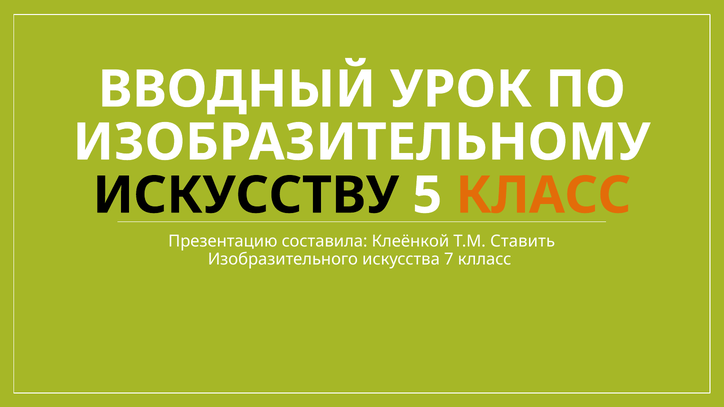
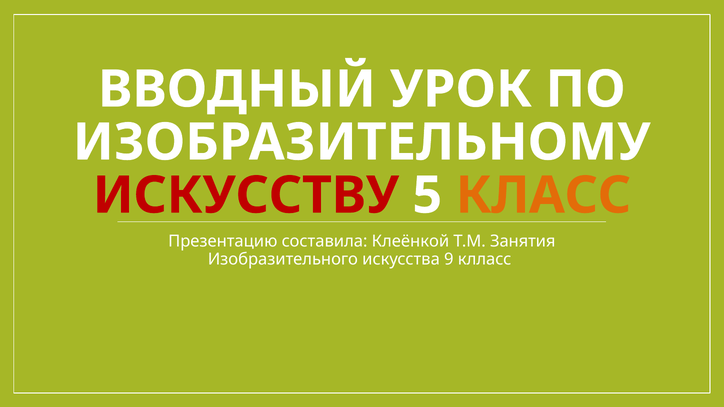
ИСКУССТВУ colour: black -> red (246, 196)
Ставить: Ставить -> Занятия (523, 241)
7: 7 -> 9 (449, 259)
